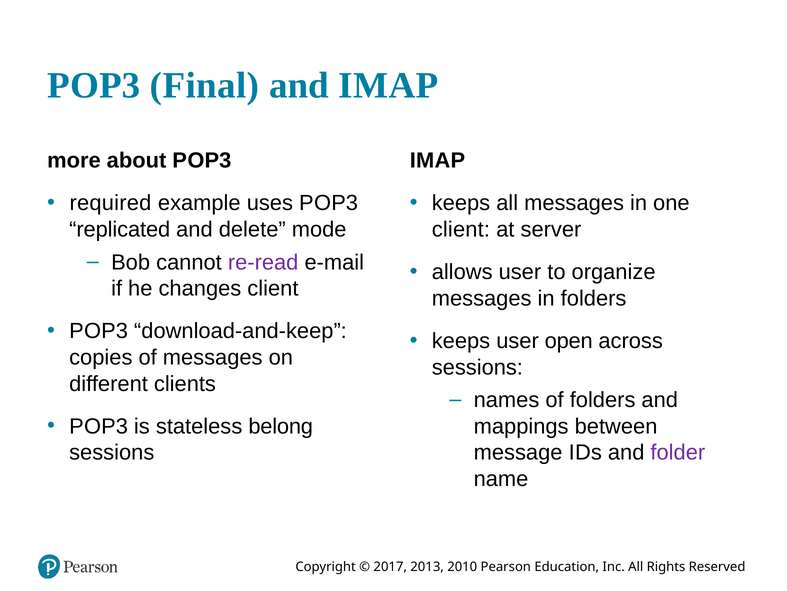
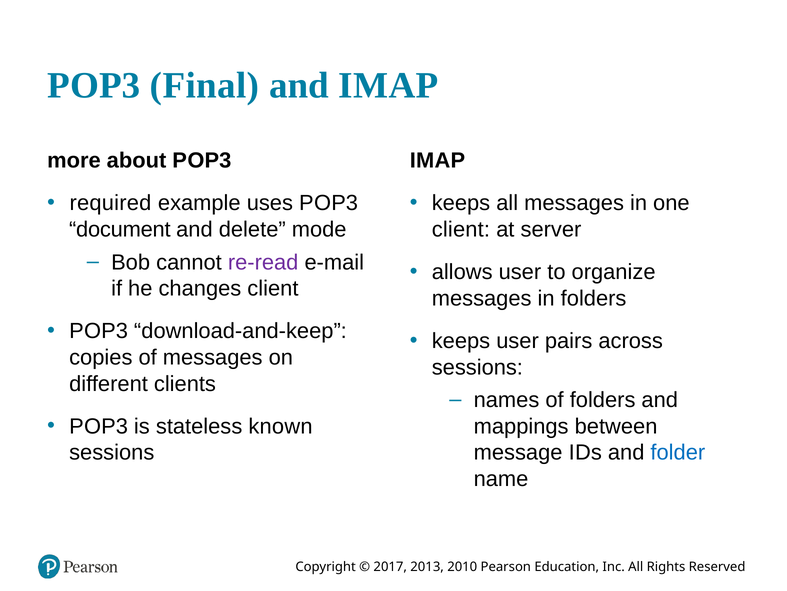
replicated: replicated -> document (120, 229)
open: open -> pairs (569, 341)
belong: belong -> known (281, 426)
folder colour: purple -> blue (678, 452)
